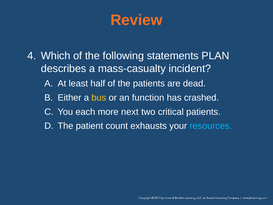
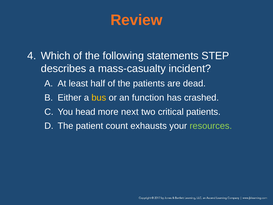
PLAN: PLAN -> STEP (215, 56)
each: each -> head (85, 112)
resources colour: light blue -> light green (211, 126)
